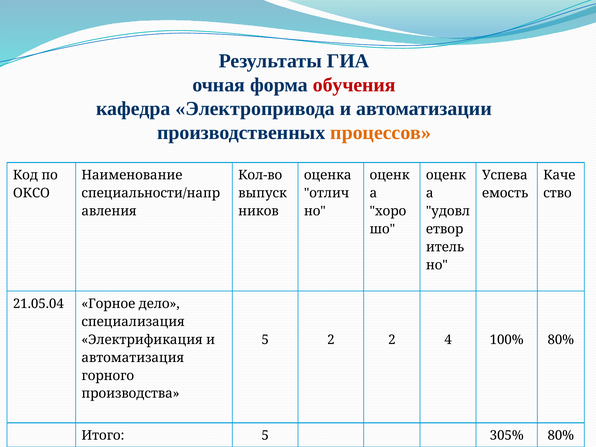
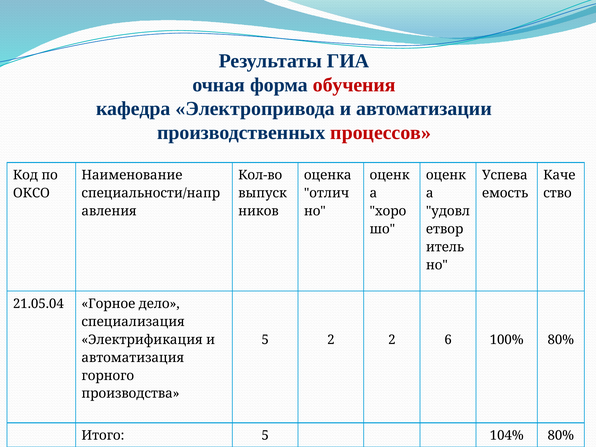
процессов colour: orange -> red (381, 133)
4: 4 -> 6 (448, 340)
305%: 305% -> 104% (507, 436)
